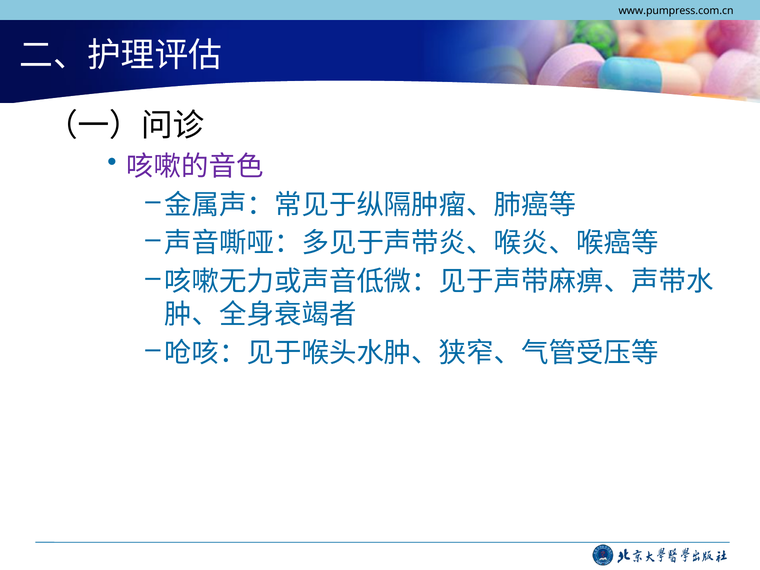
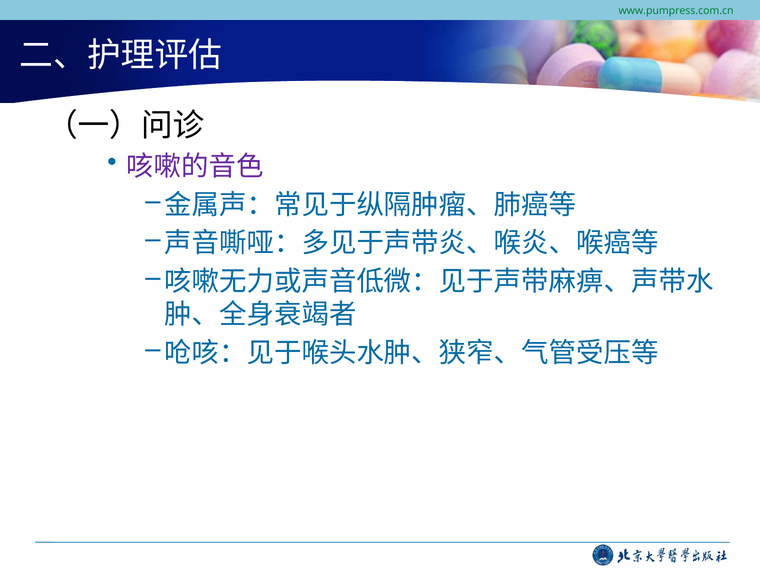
www.pumpress.com.cn colour: black -> green (676, 11)
